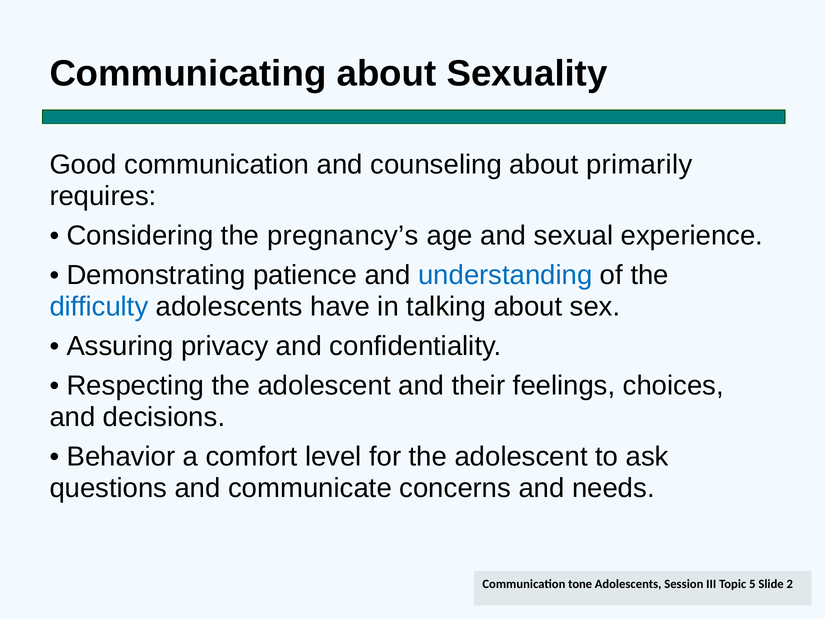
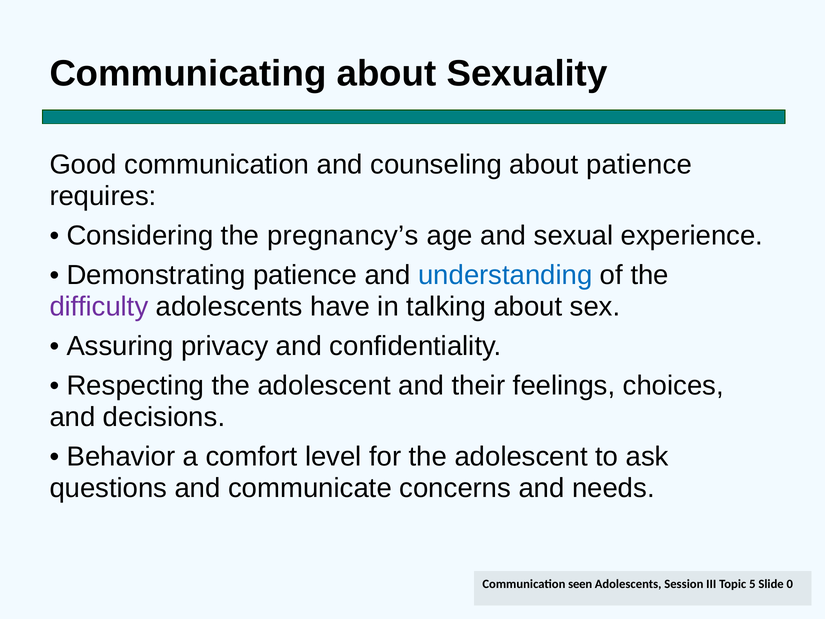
about primarily: primarily -> patience (639, 164)
difficulty colour: blue -> purple (99, 306)
tone: tone -> seen (580, 584)
2: 2 -> 0 (790, 584)
